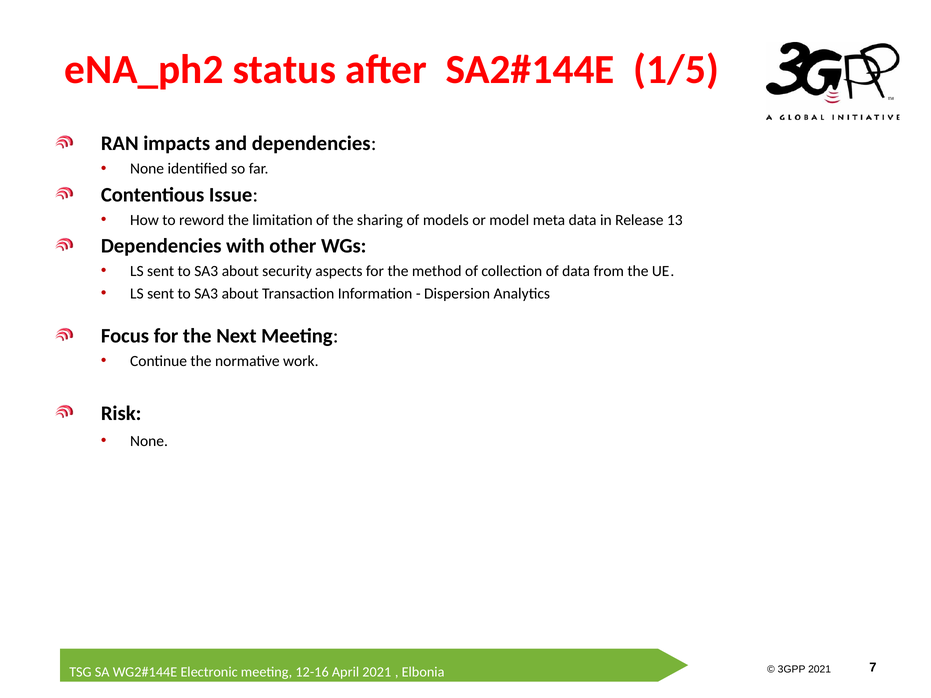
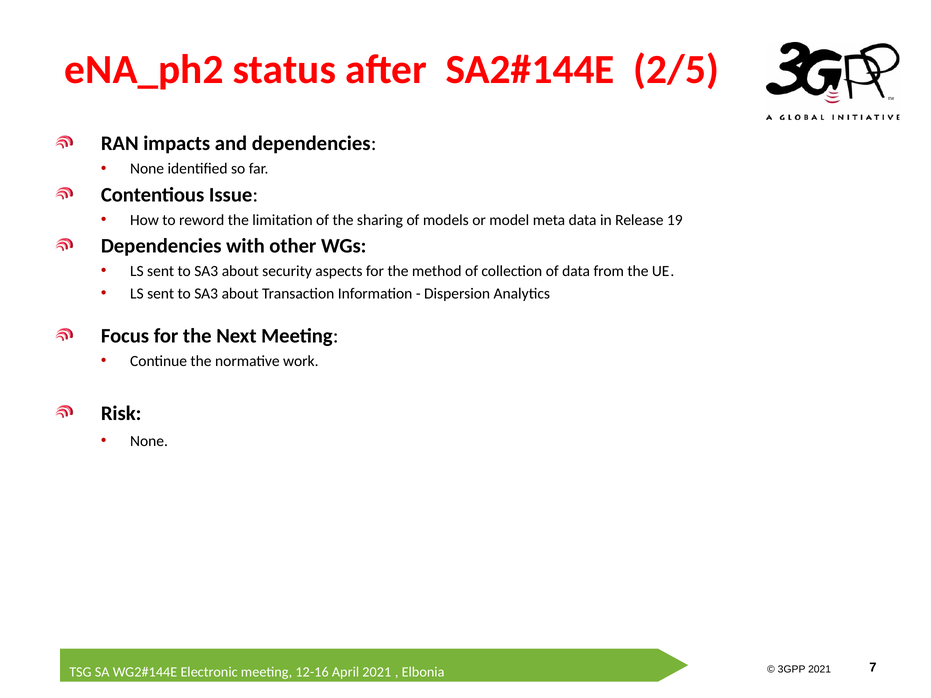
1/5: 1/5 -> 2/5 (676, 70)
13: 13 -> 19 (675, 220)
